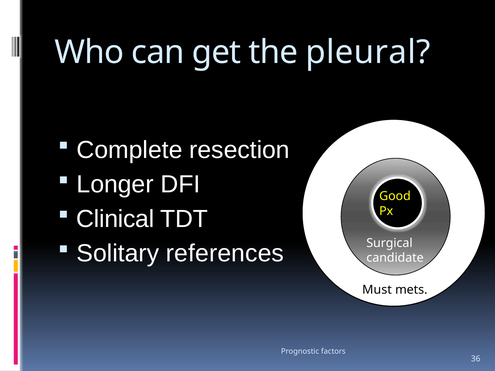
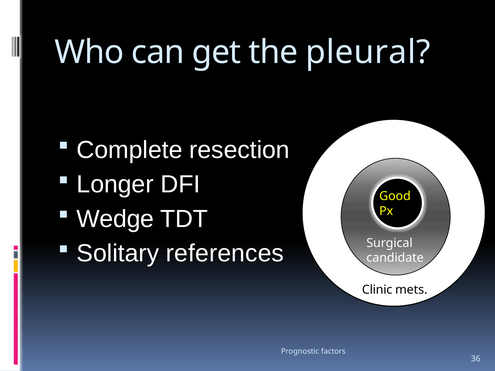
Clinical: Clinical -> Wedge (115, 219)
Must: Must -> Clinic (377, 290)
